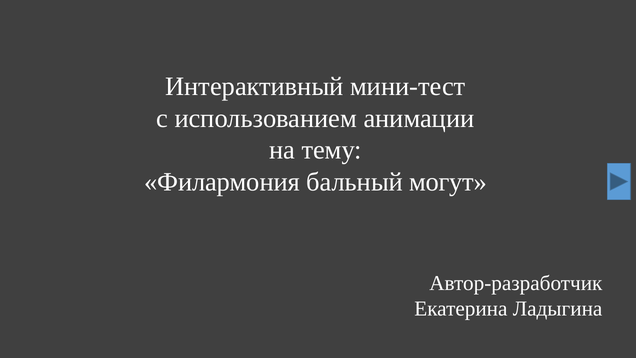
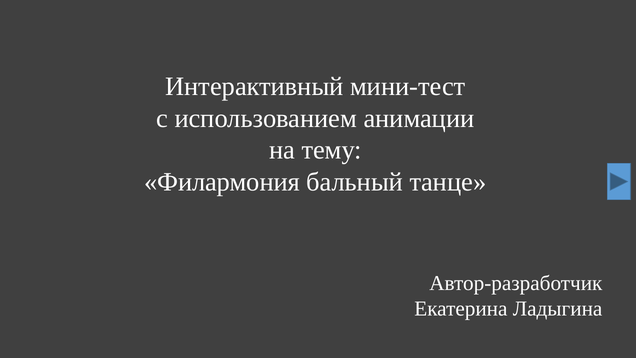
могут: могут -> танце (448, 182)
